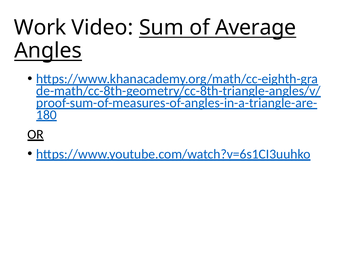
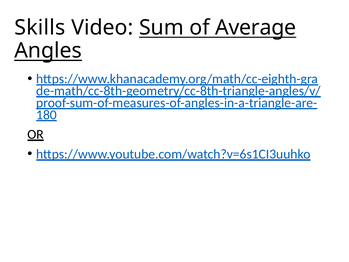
Work: Work -> Skills (40, 28)
